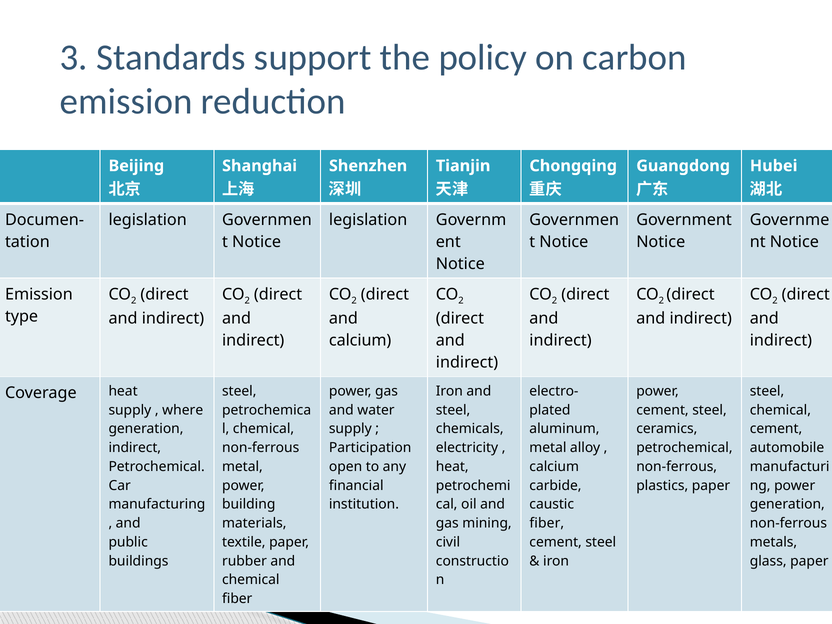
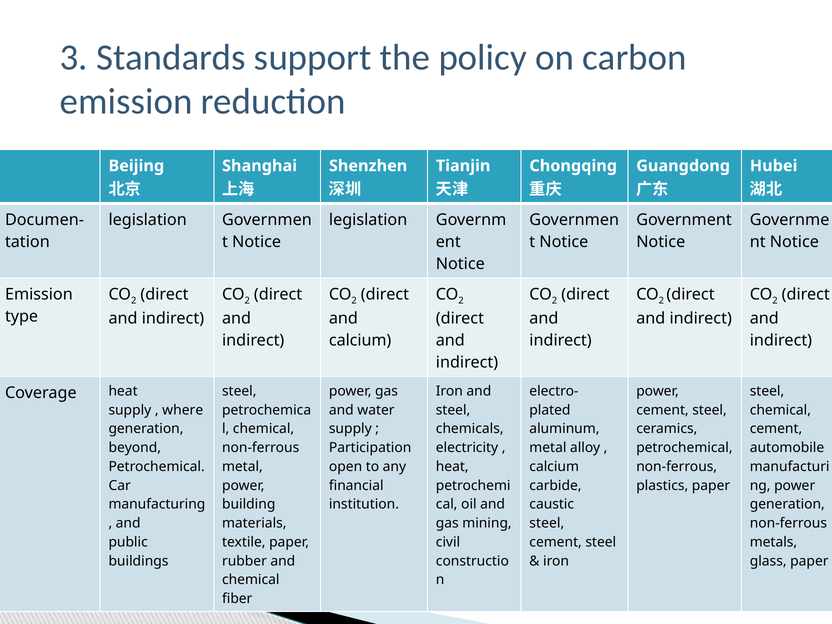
indirect: indirect -> beyond (135, 448)
fiber: fiber -> steel (547, 523)
